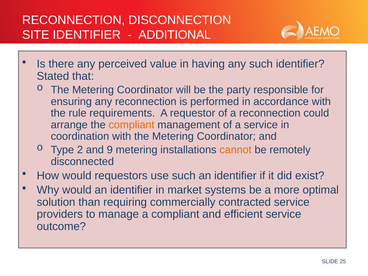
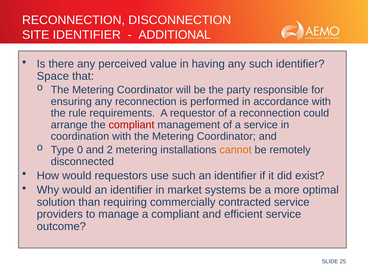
Stated: Stated -> Space (53, 76)
compliant colour: orange -> red (132, 125)
2: 2 -> 0 (80, 150)
9: 9 -> 2 (110, 150)
